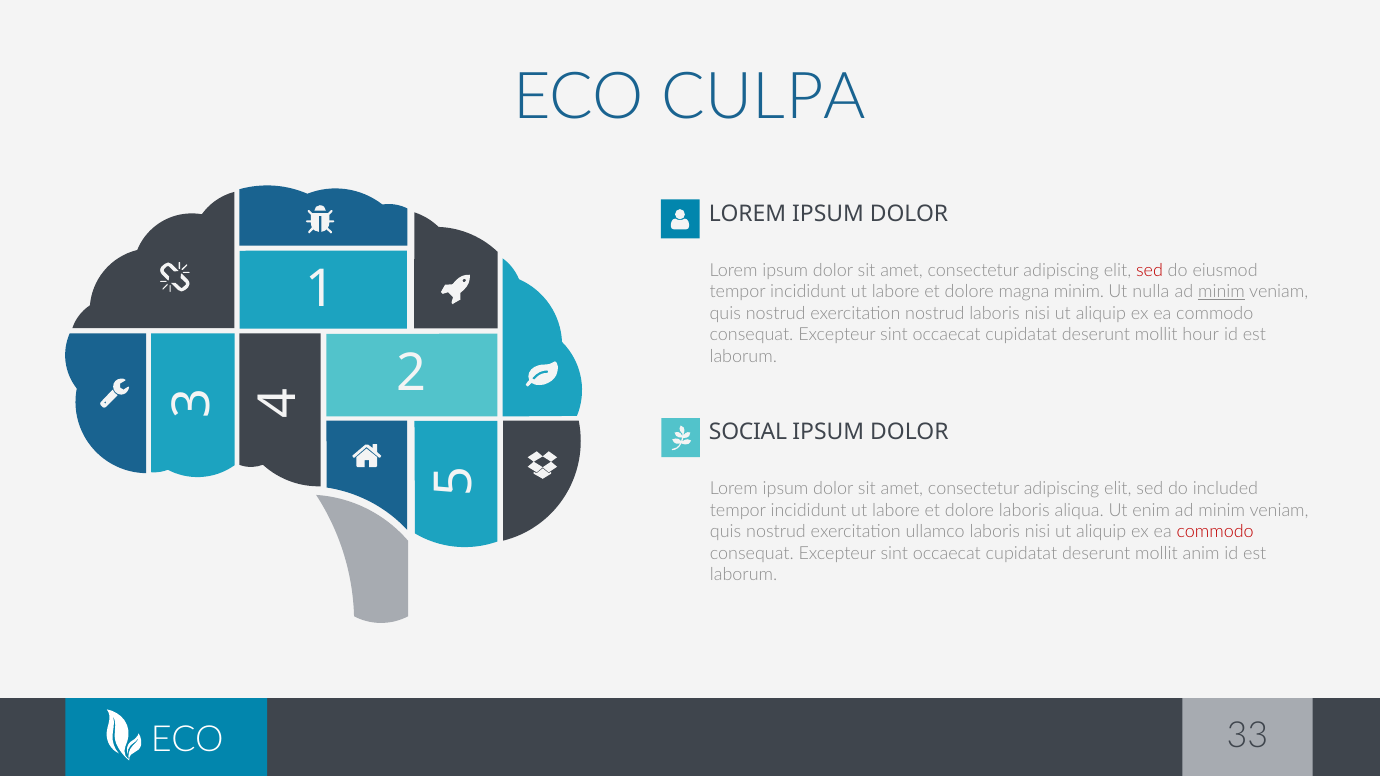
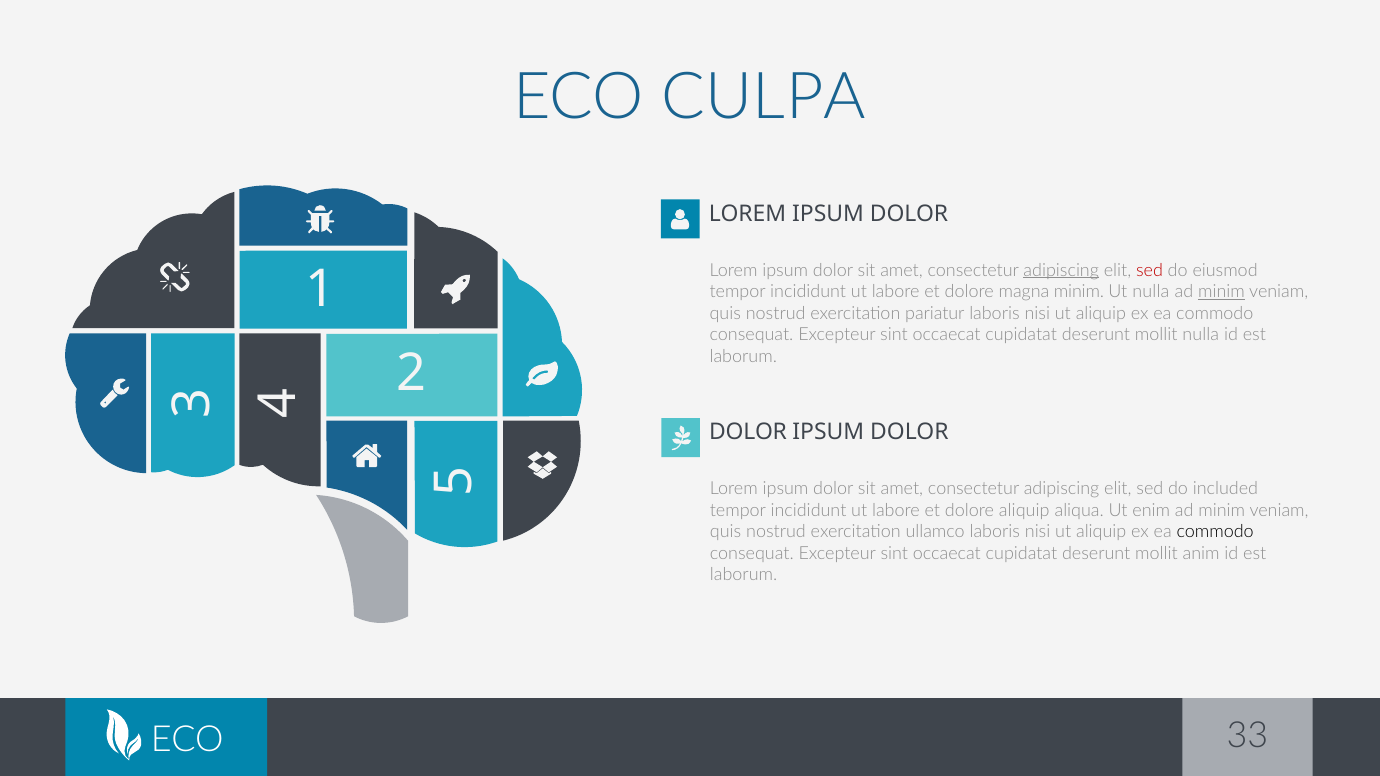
adipiscing underline: none -> present (1061, 270)
exercitation nostrud: nostrud -> pariatur (935, 313)
mollit hour: hour -> nulla (1201, 335)
SOCIAL: SOCIAL -> DOLOR (748, 432)
dolore laboris: laboris -> aliquip (1024, 511)
commodo colour: red -> black (1215, 532)
